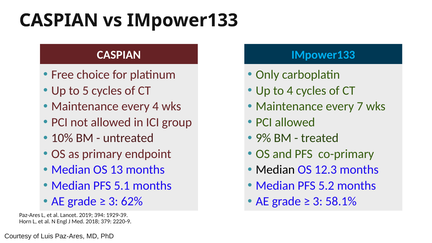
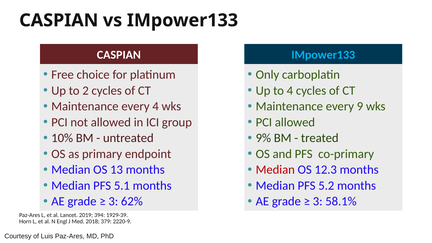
5: 5 -> 2 (86, 91)
7: 7 -> 9 (360, 106)
Median colour: black -> red (275, 170)
